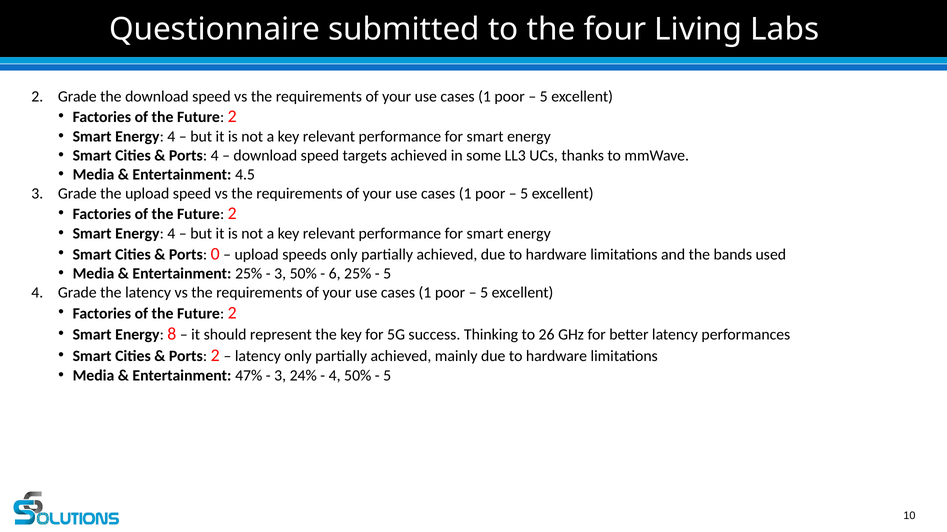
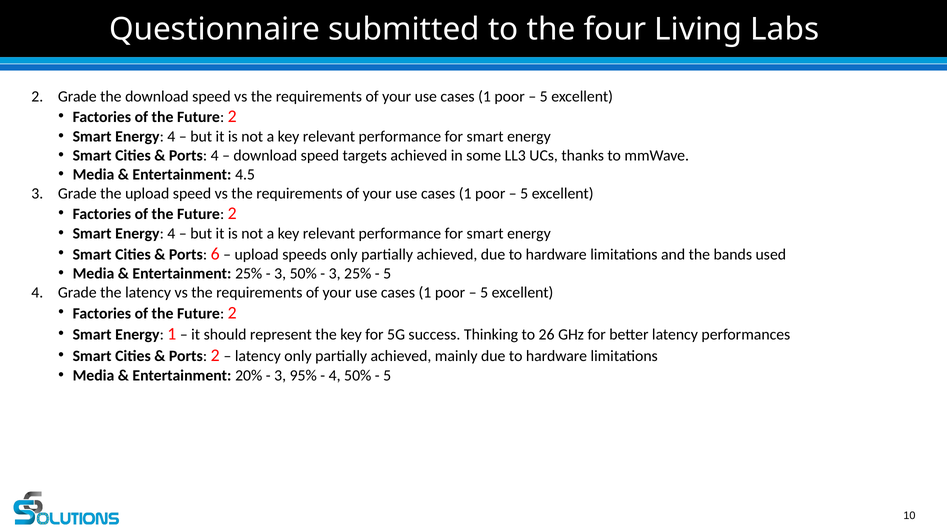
0: 0 -> 6 (215, 254)
6: 6 -> 3 (335, 274)
Energy 8: 8 -> 1 (172, 335)
47%: 47% -> 20% (249, 376)
24%: 24% -> 95% (303, 376)
